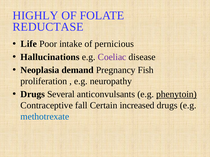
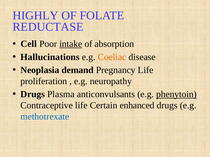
Life: Life -> Cell (29, 44)
intake underline: none -> present (71, 44)
pernicious: pernicious -> absorption (114, 44)
Coeliac colour: purple -> orange (112, 57)
Pregnancy Fish: Fish -> Life (146, 70)
Several: Several -> Plasma (61, 95)
Contraceptive fall: fall -> life (81, 106)
increased: increased -> enhanced (137, 106)
